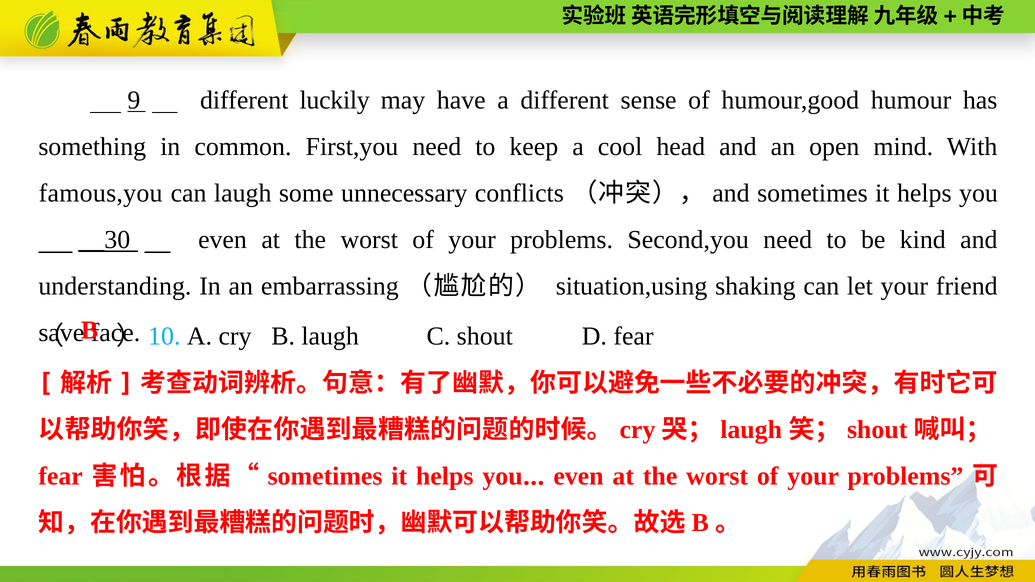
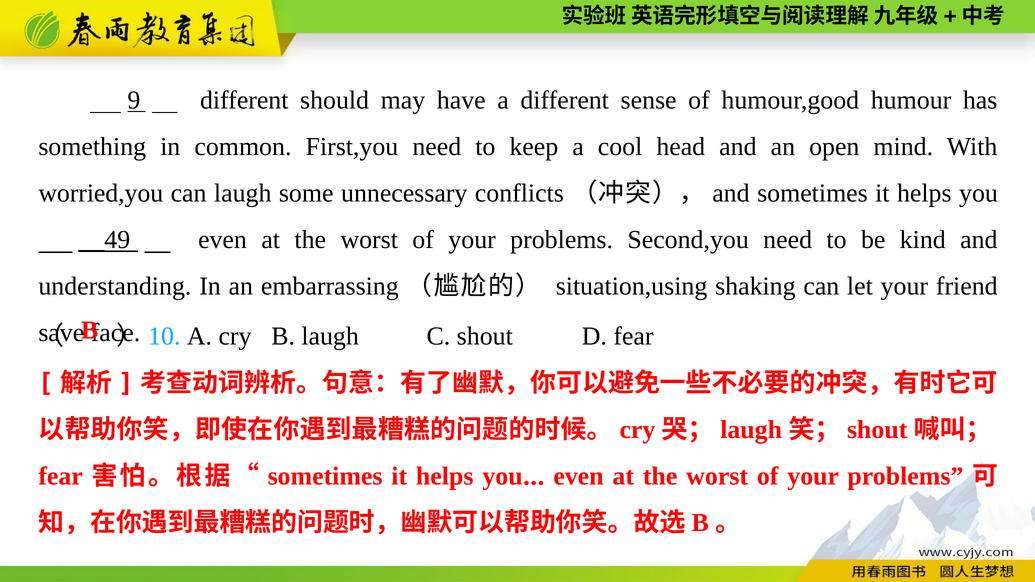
luckily: luckily -> should (335, 100)
famous,you: famous,you -> worried,you (101, 193)
__30: __30 -> __49 (104, 240)
